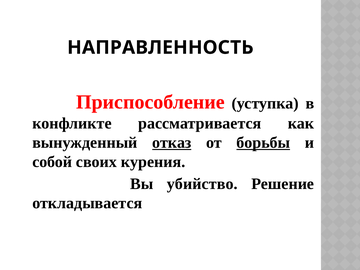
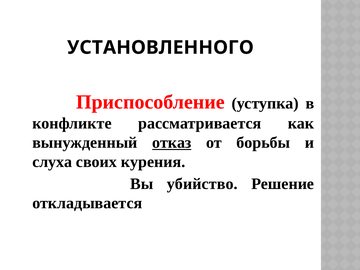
НАПРАВЛЕННОСТЬ: НАПРАВЛЕННОСТЬ -> УСТАНОВЛЕННОГО (160, 48)
борьбы underline: present -> none (263, 143)
собой: собой -> слуха (52, 162)
